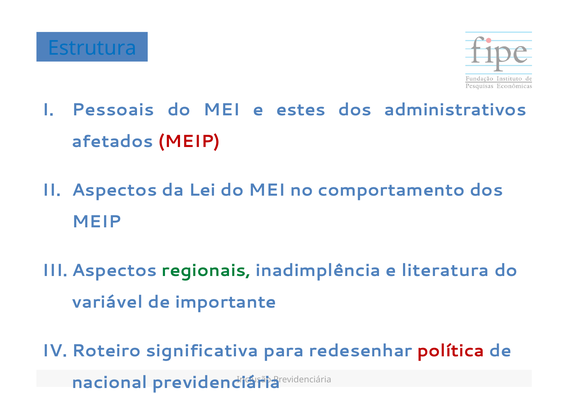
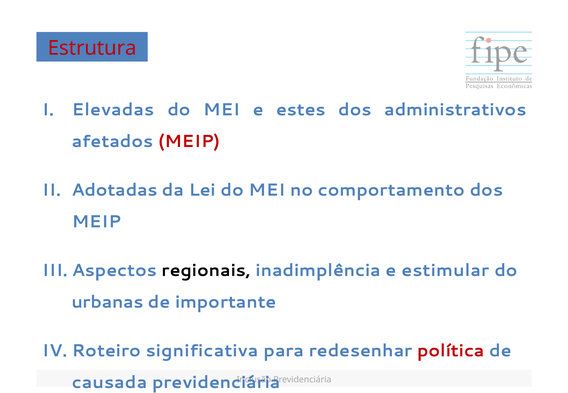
Estrutura colour: blue -> red (92, 48)
Pessoais: Pessoais -> Elevadas (113, 110)
Aspectos: Aspectos -> Adotadas (115, 190)
regionais colour: green -> black (206, 271)
literatura: literatura -> estimular (445, 271)
variável: variável -> urbanas (108, 302)
nacional: nacional -> causada (109, 382)
